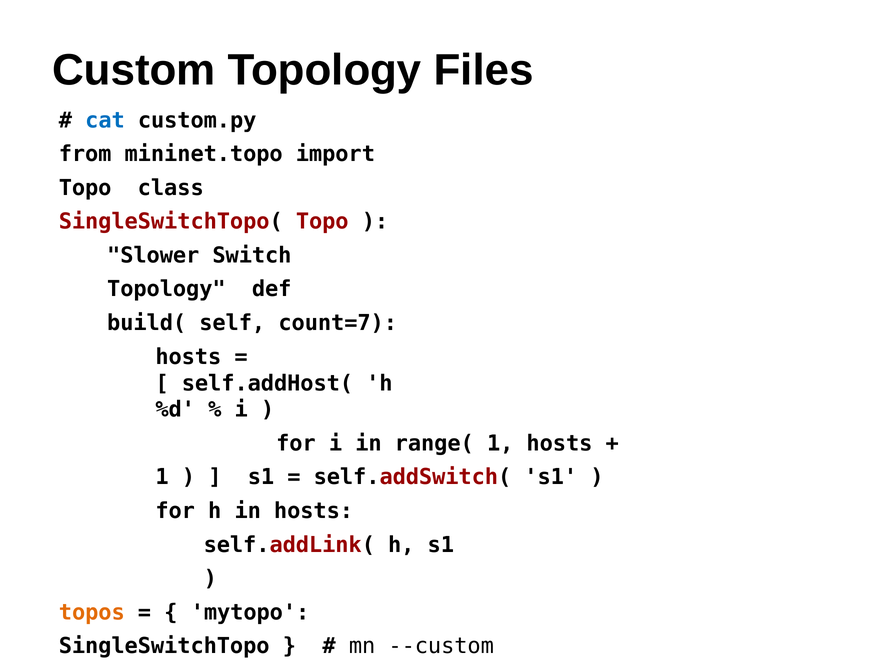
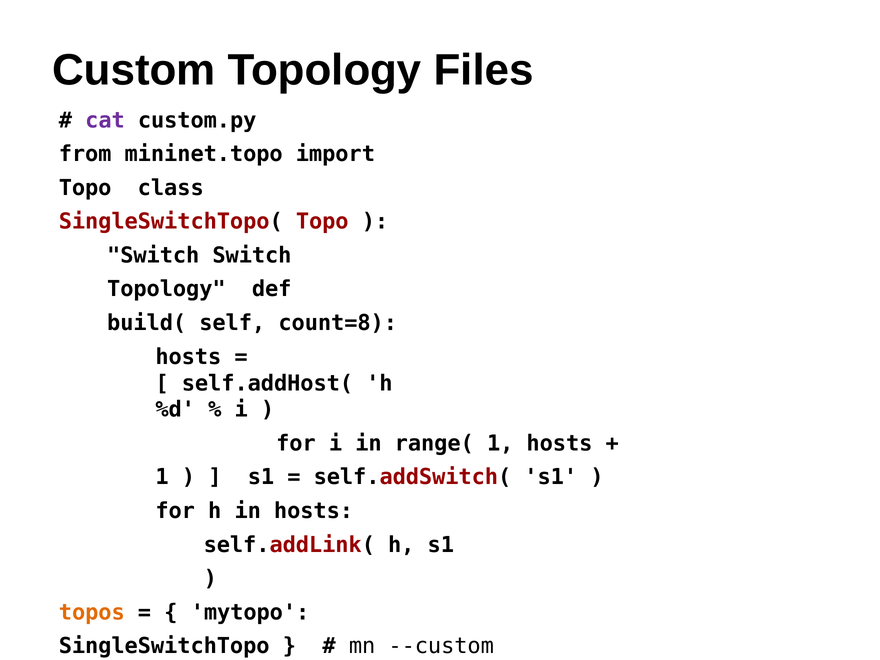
cat colour: blue -> purple (105, 120)
Slower: Slower -> Switch (153, 255)
count=7: count=7 -> count=8 (338, 323)
